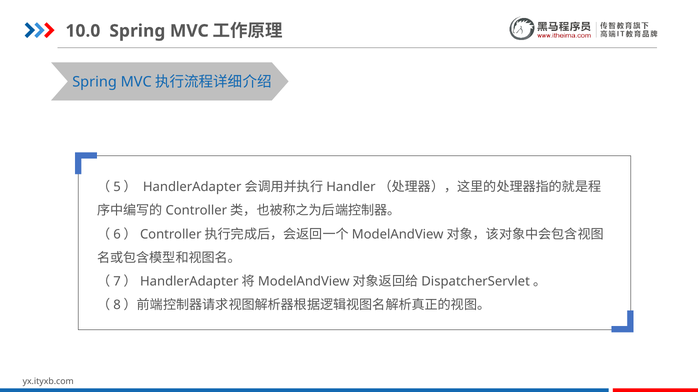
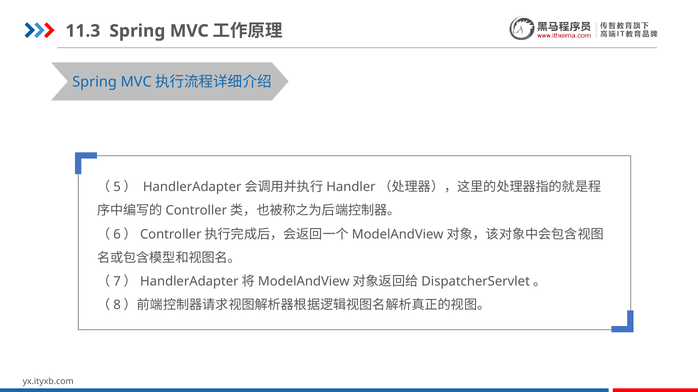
10.0: 10.0 -> 11.3 (83, 31)
